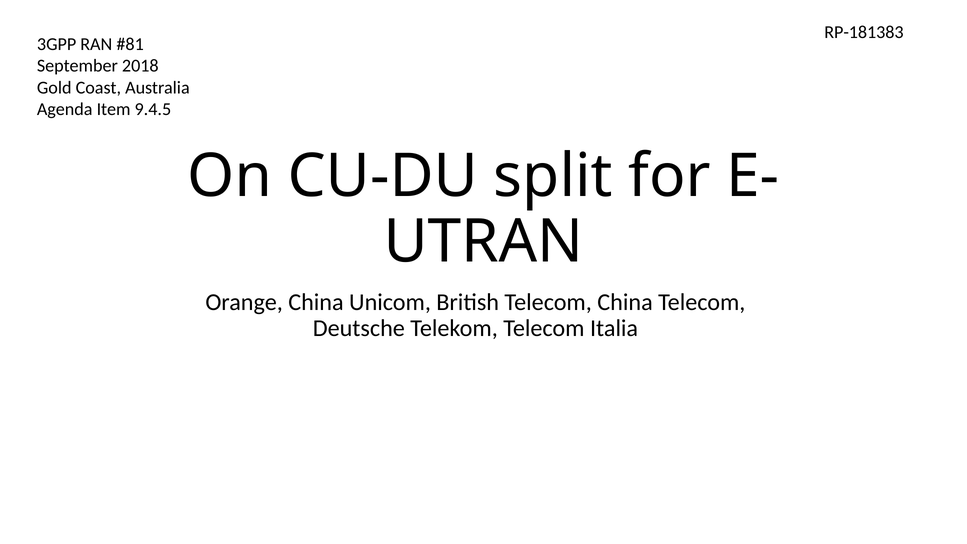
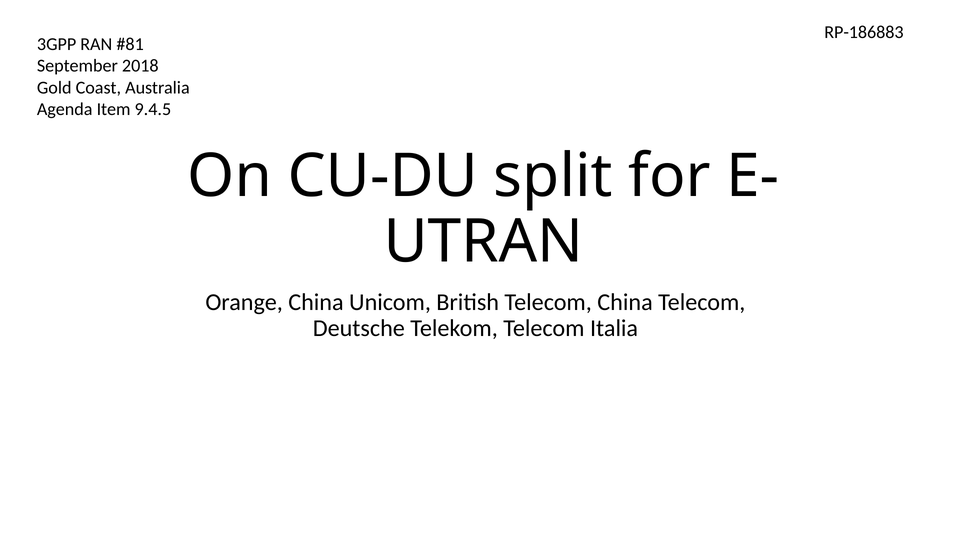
RP-181383: RP-181383 -> RP-186883 (864, 32)
